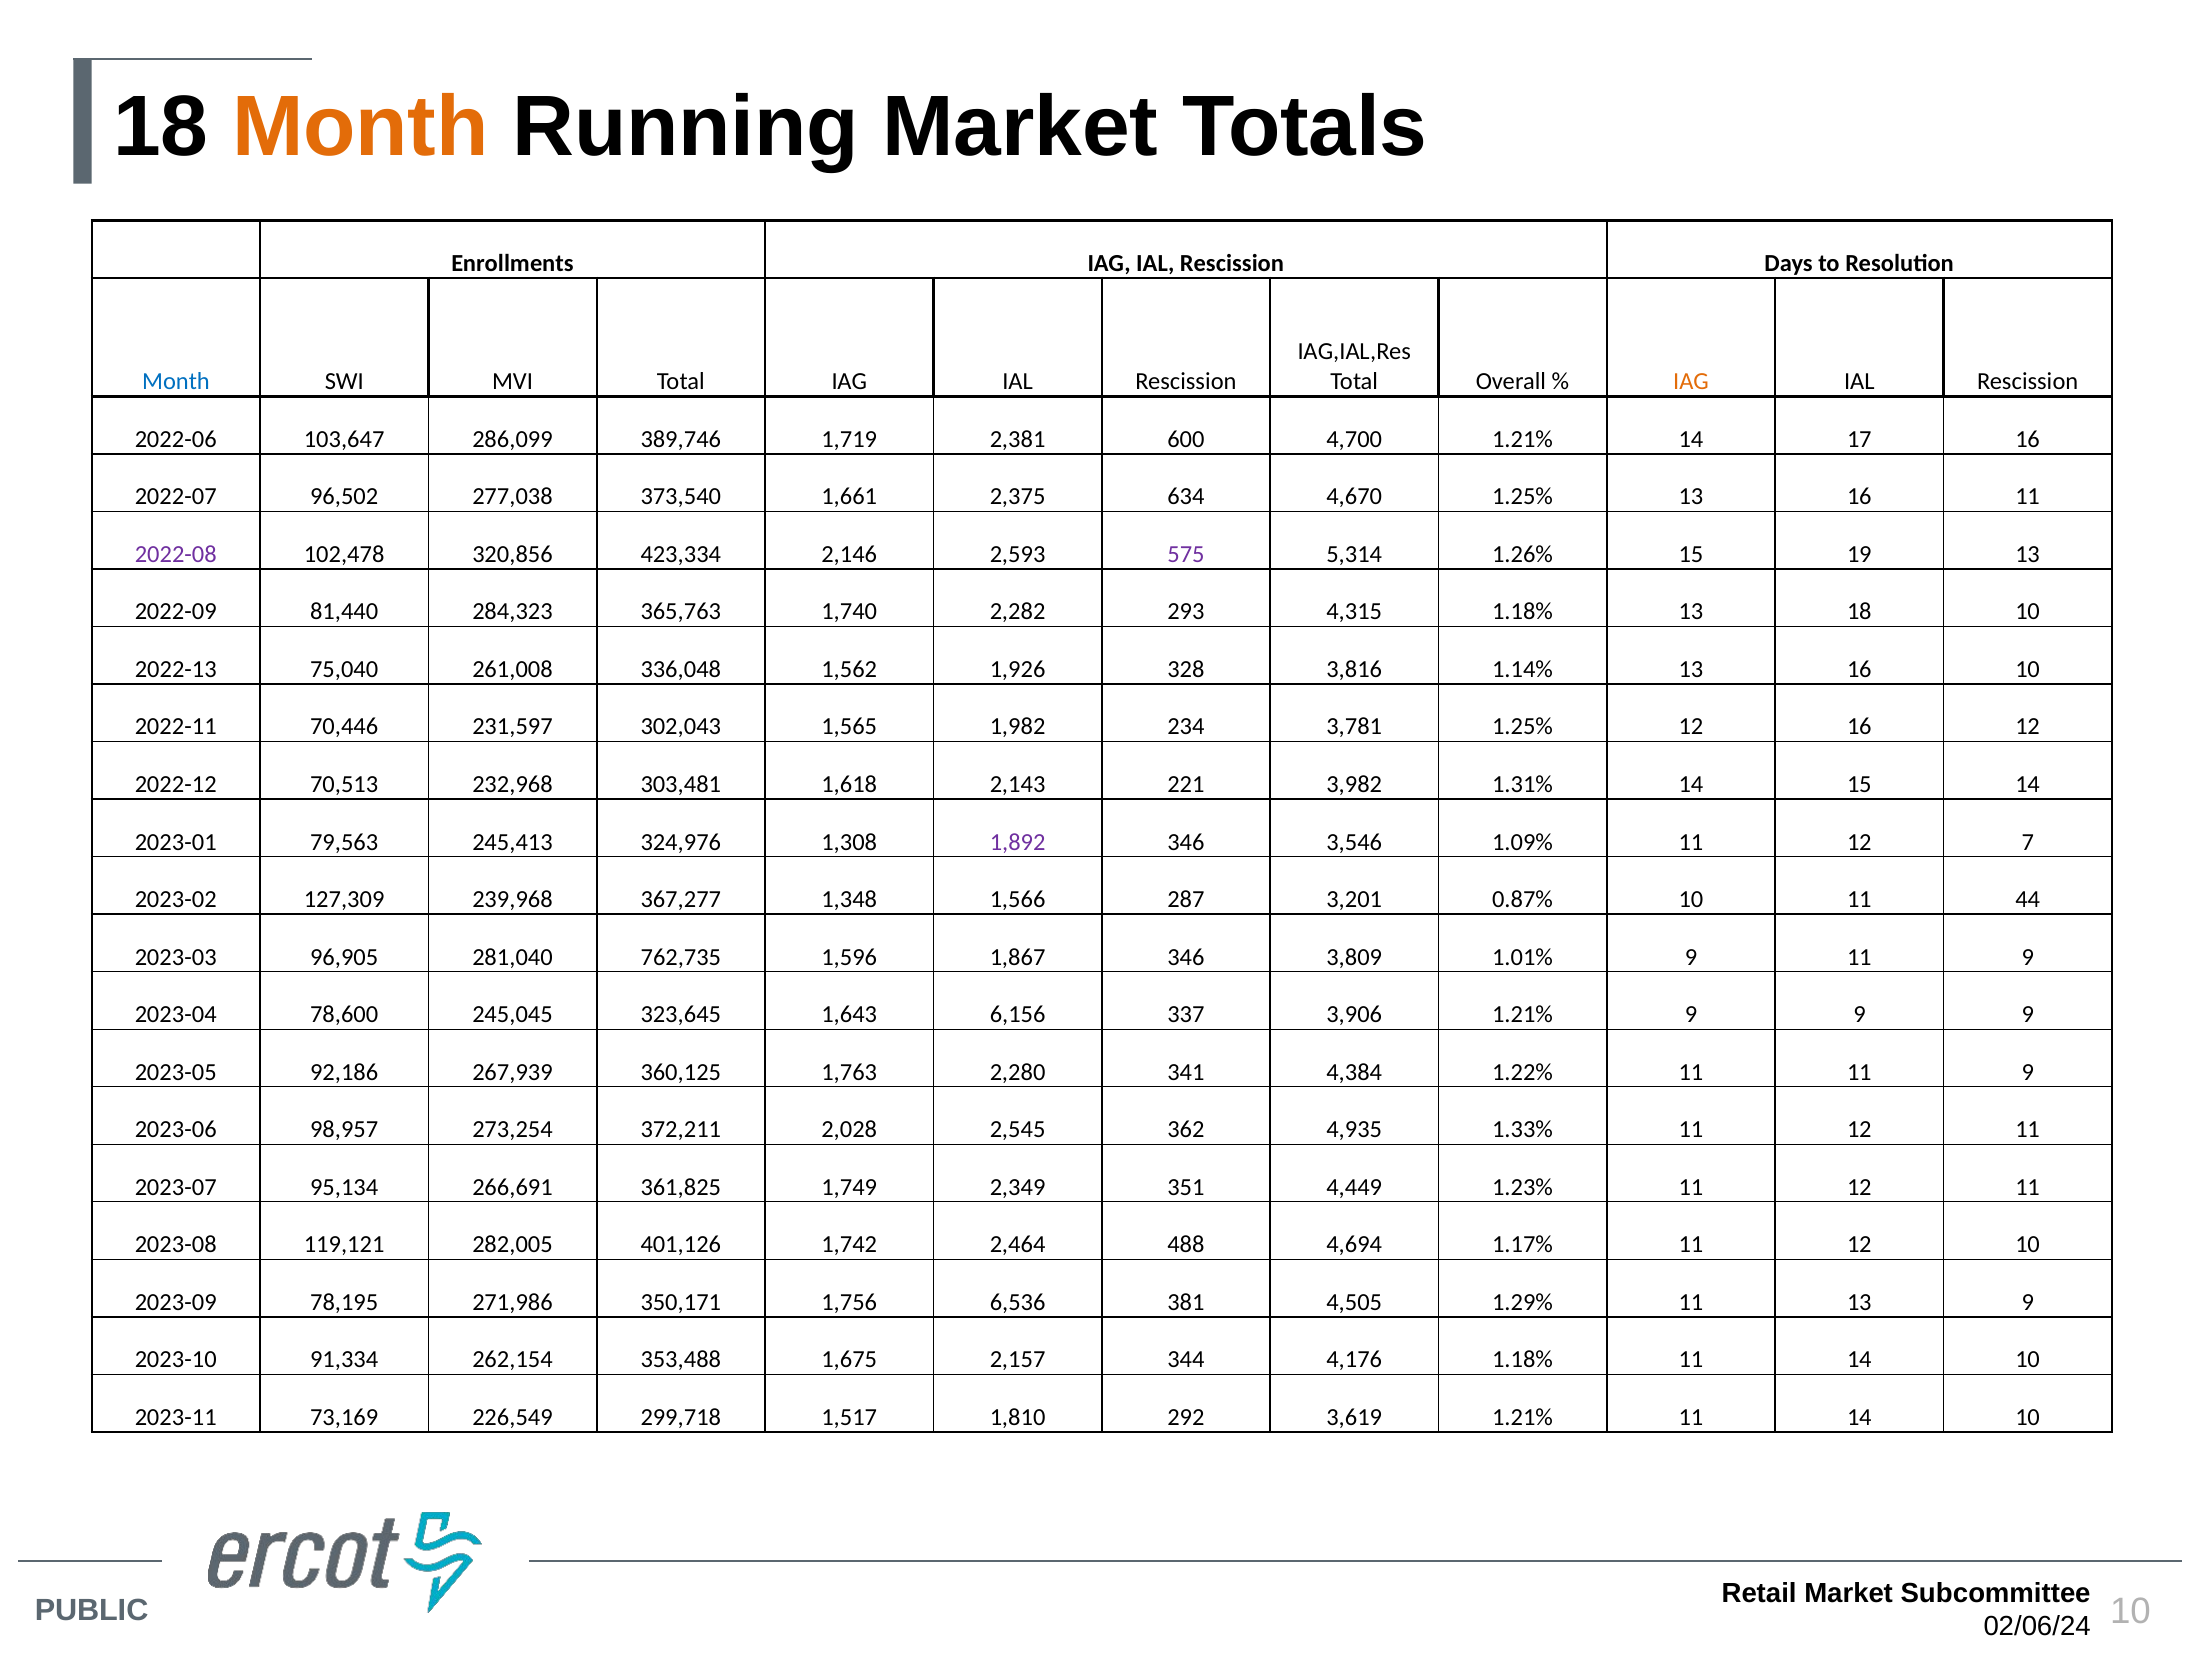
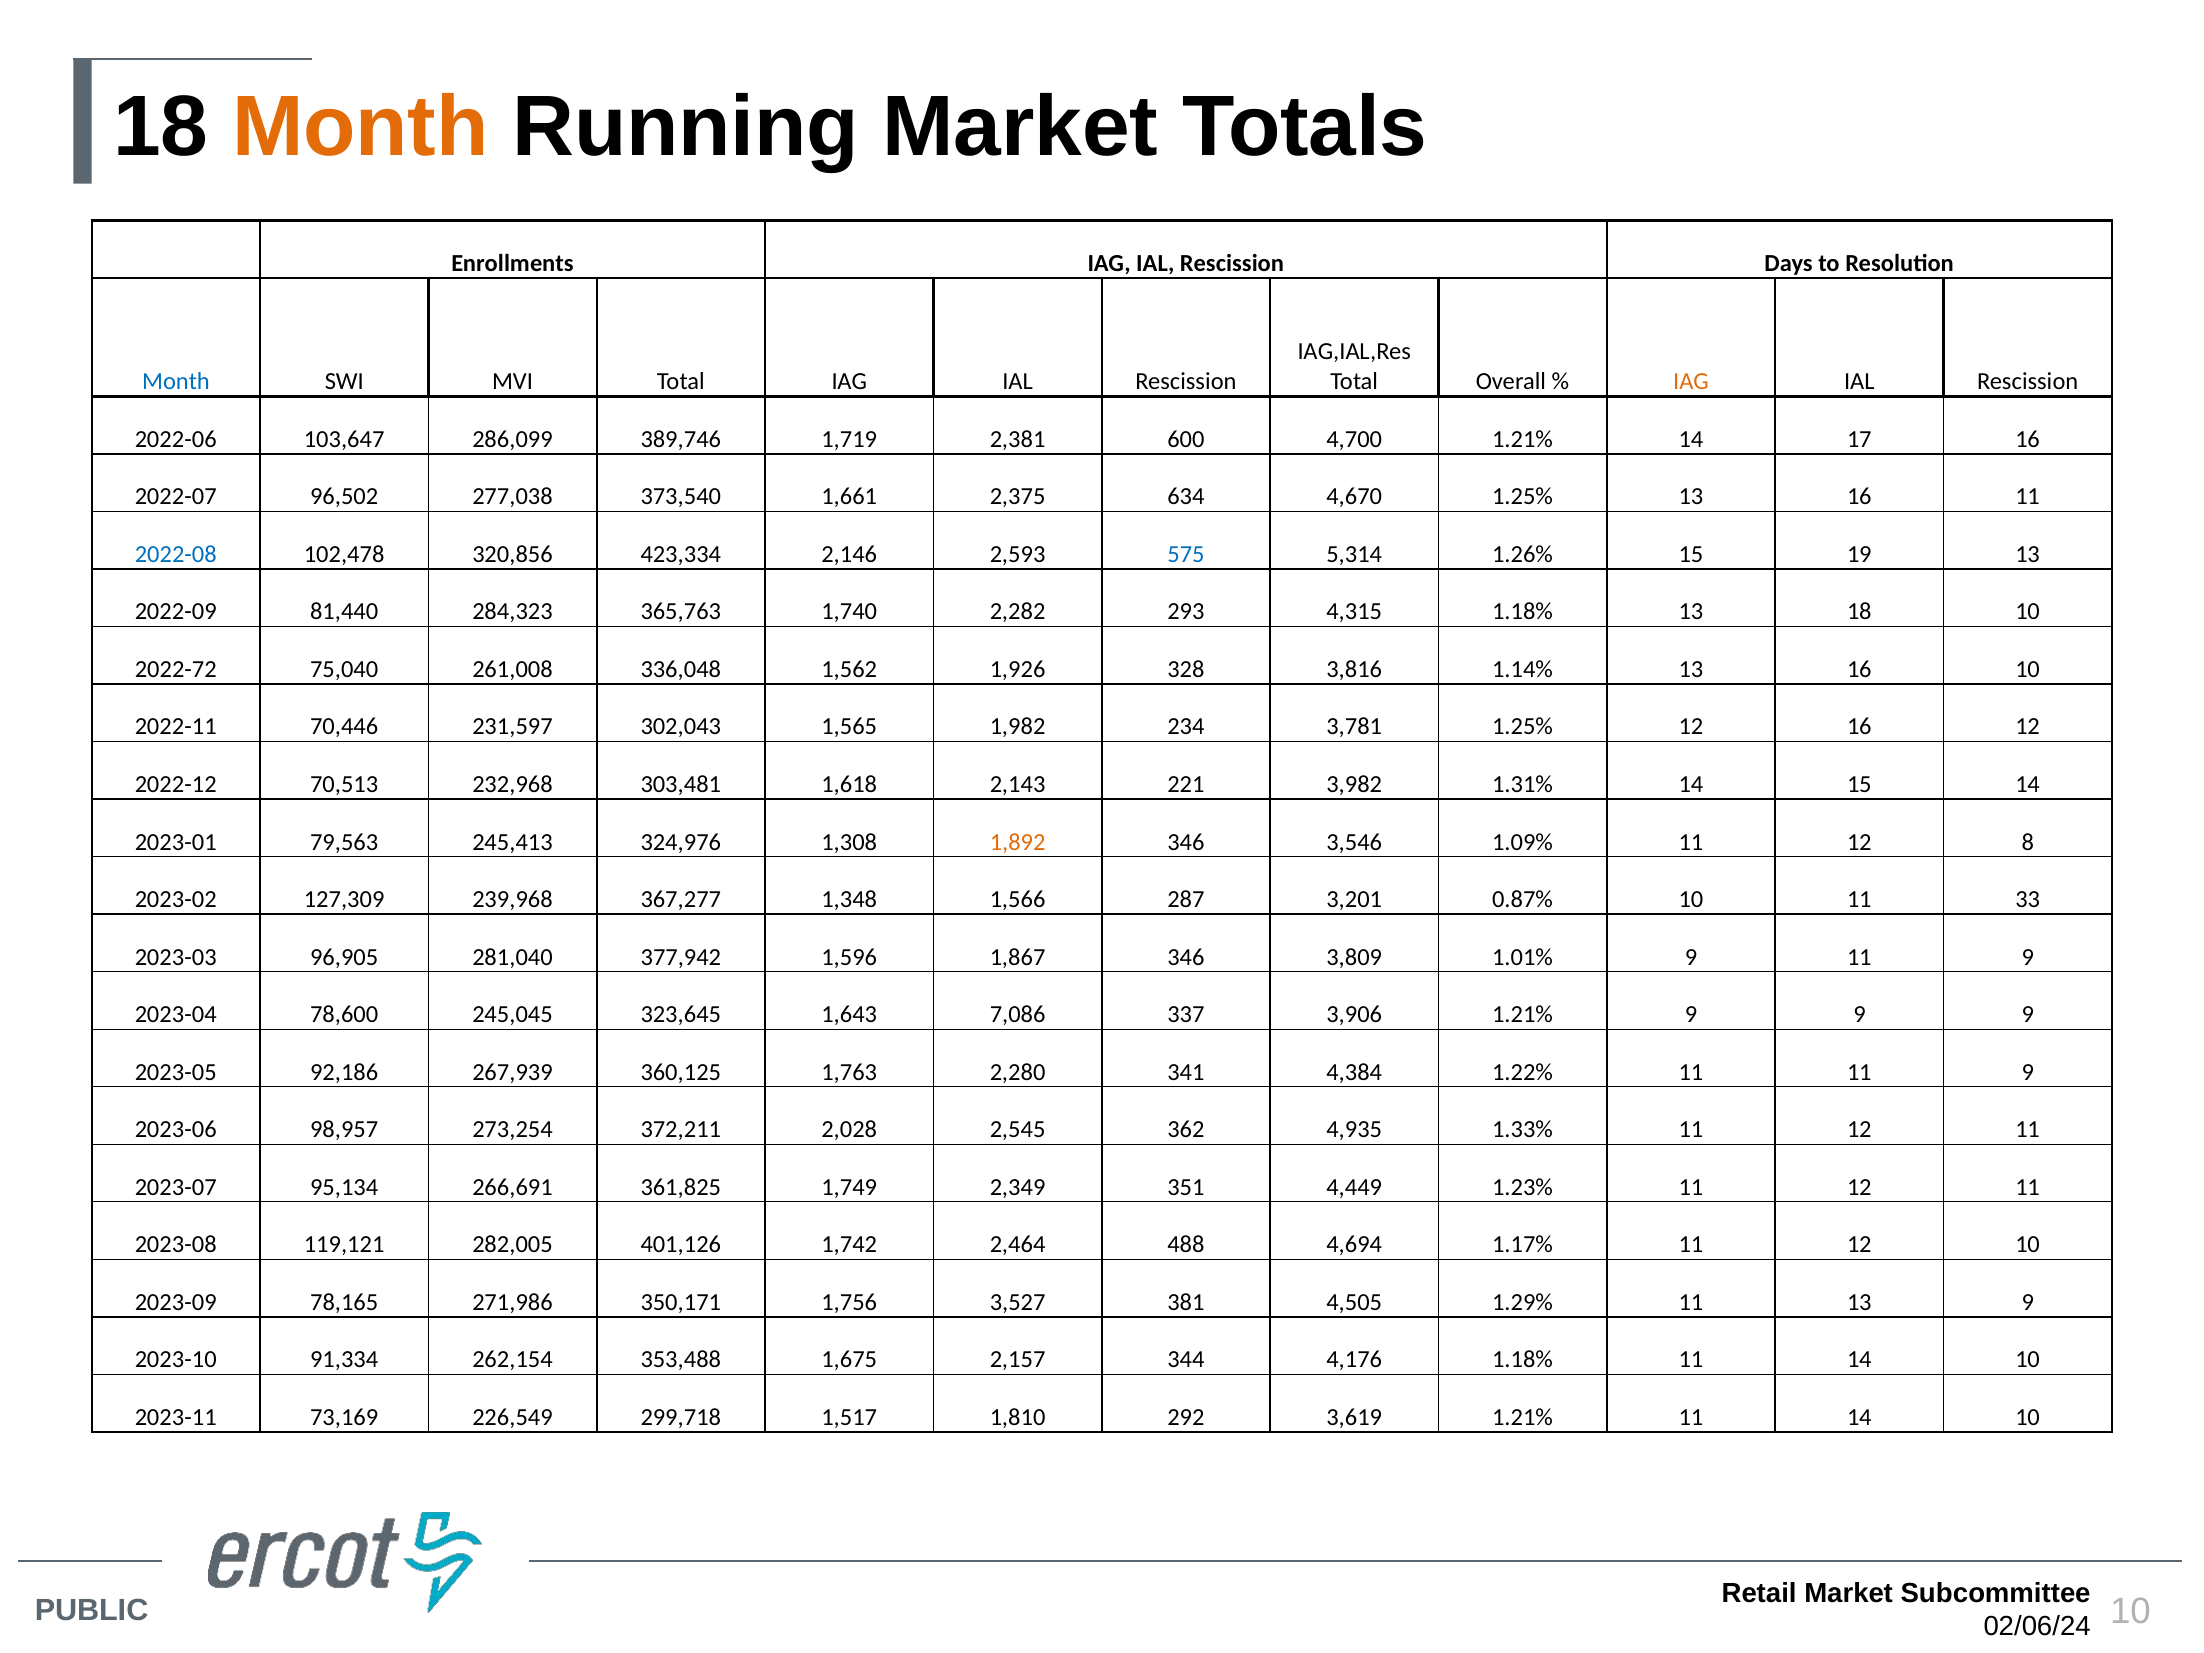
2022-08 colour: purple -> blue (176, 554)
575 colour: purple -> blue (1186, 554)
2022-13: 2022-13 -> 2022-72 (176, 669)
1,892 colour: purple -> orange (1018, 842)
7: 7 -> 8 (2028, 842)
44: 44 -> 33 (2028, 899)
762,735: 762,735 -> 377,942 (681, 957)
6,156: 6,156 -> 7,086 (1018, 1015)
78,195: 78,195 -> 78,165 (344, 1302)
6,536: 6,536 -> 3,527 (1018, 1302)
